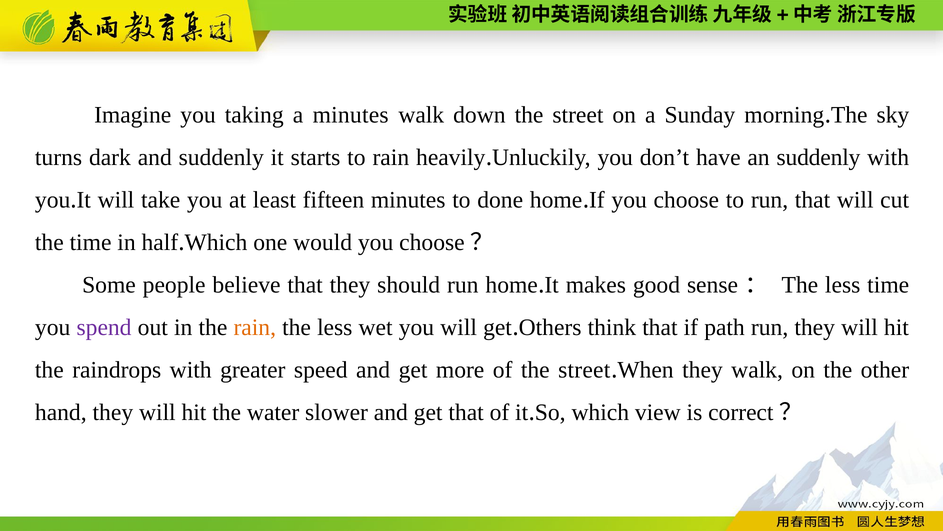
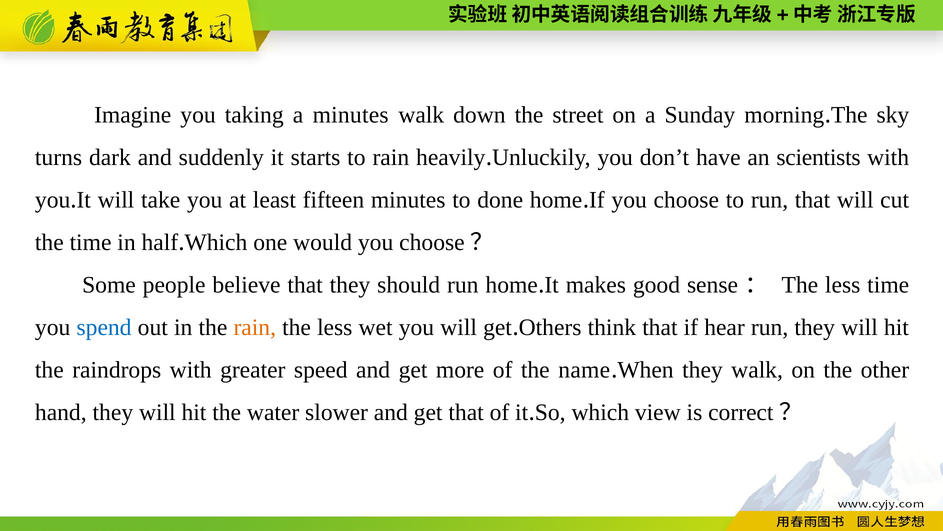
an suddenly: suddenly -> scientists (818, 157)
spend colour: purple -> blue (104, 327)
path: path -> hear (725, 327)
of the street: street -> name (584, 370)
